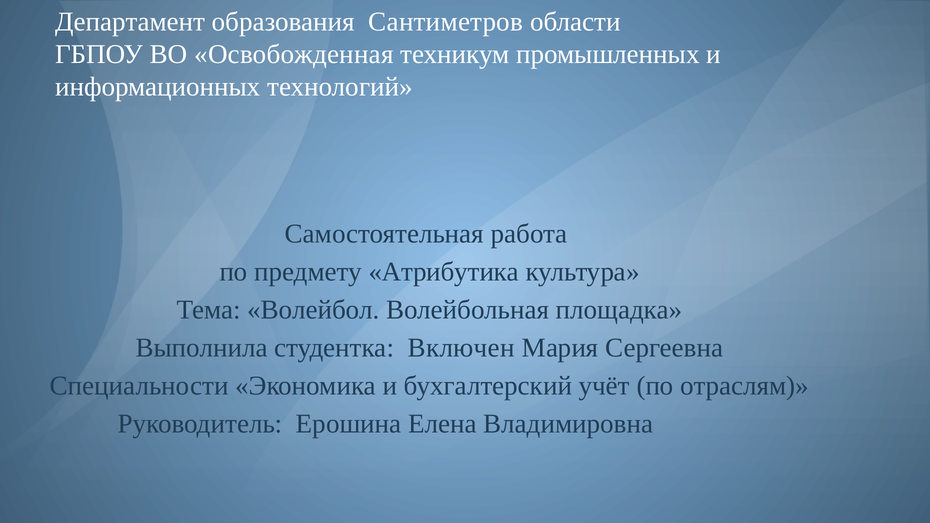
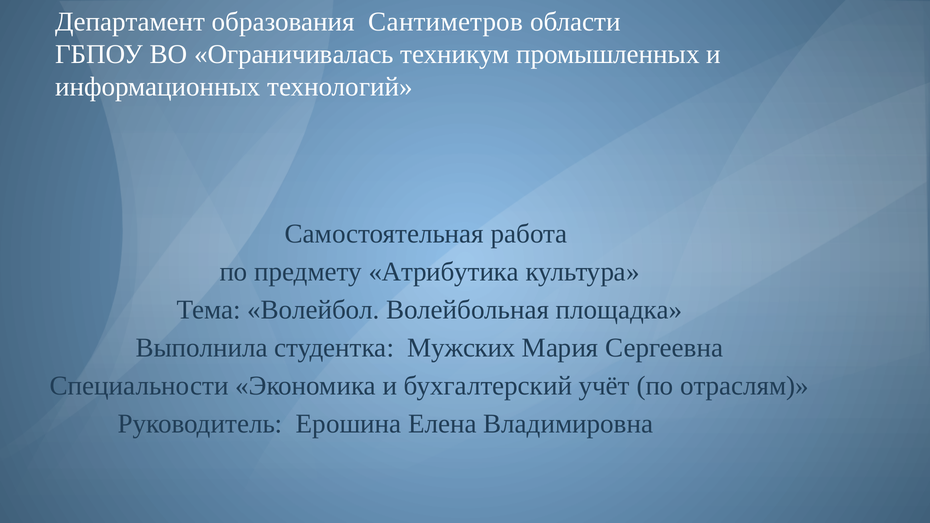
Освобожденная: Освобожденная -> Ограничивалась (294, 54)
Включен: Включен -> Мужских (461, 348)
